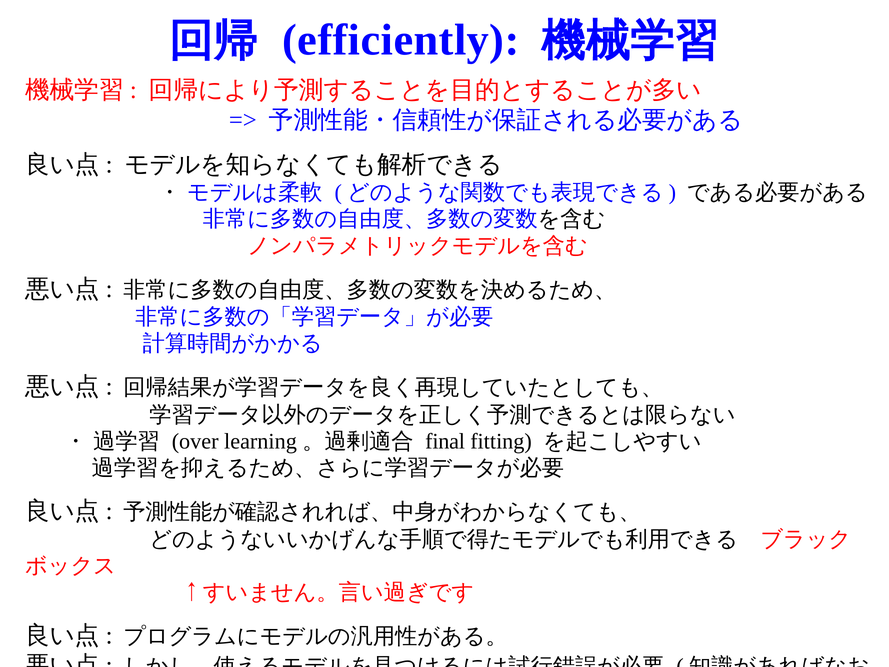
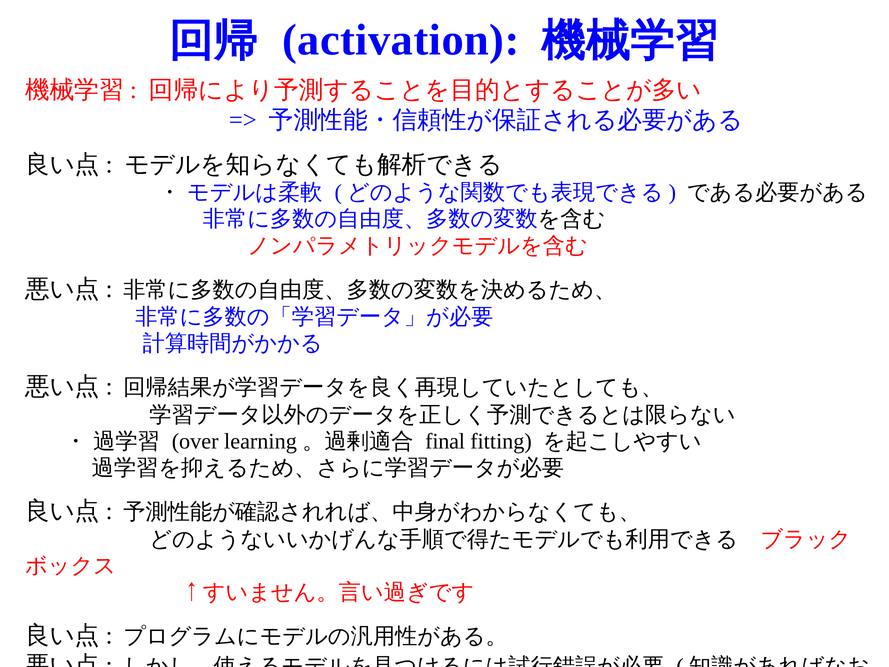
efficiently: efficiently -> activation (401, 40)
